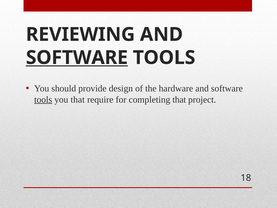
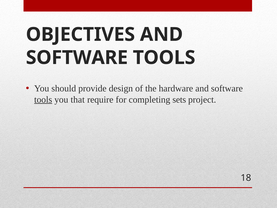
REVIEWING: REVIEWING -> OBJECTIVES (80, 34)
SOFTWARE underline: present -> none (77, 58)
completing that: that -> sets (179, 99)
